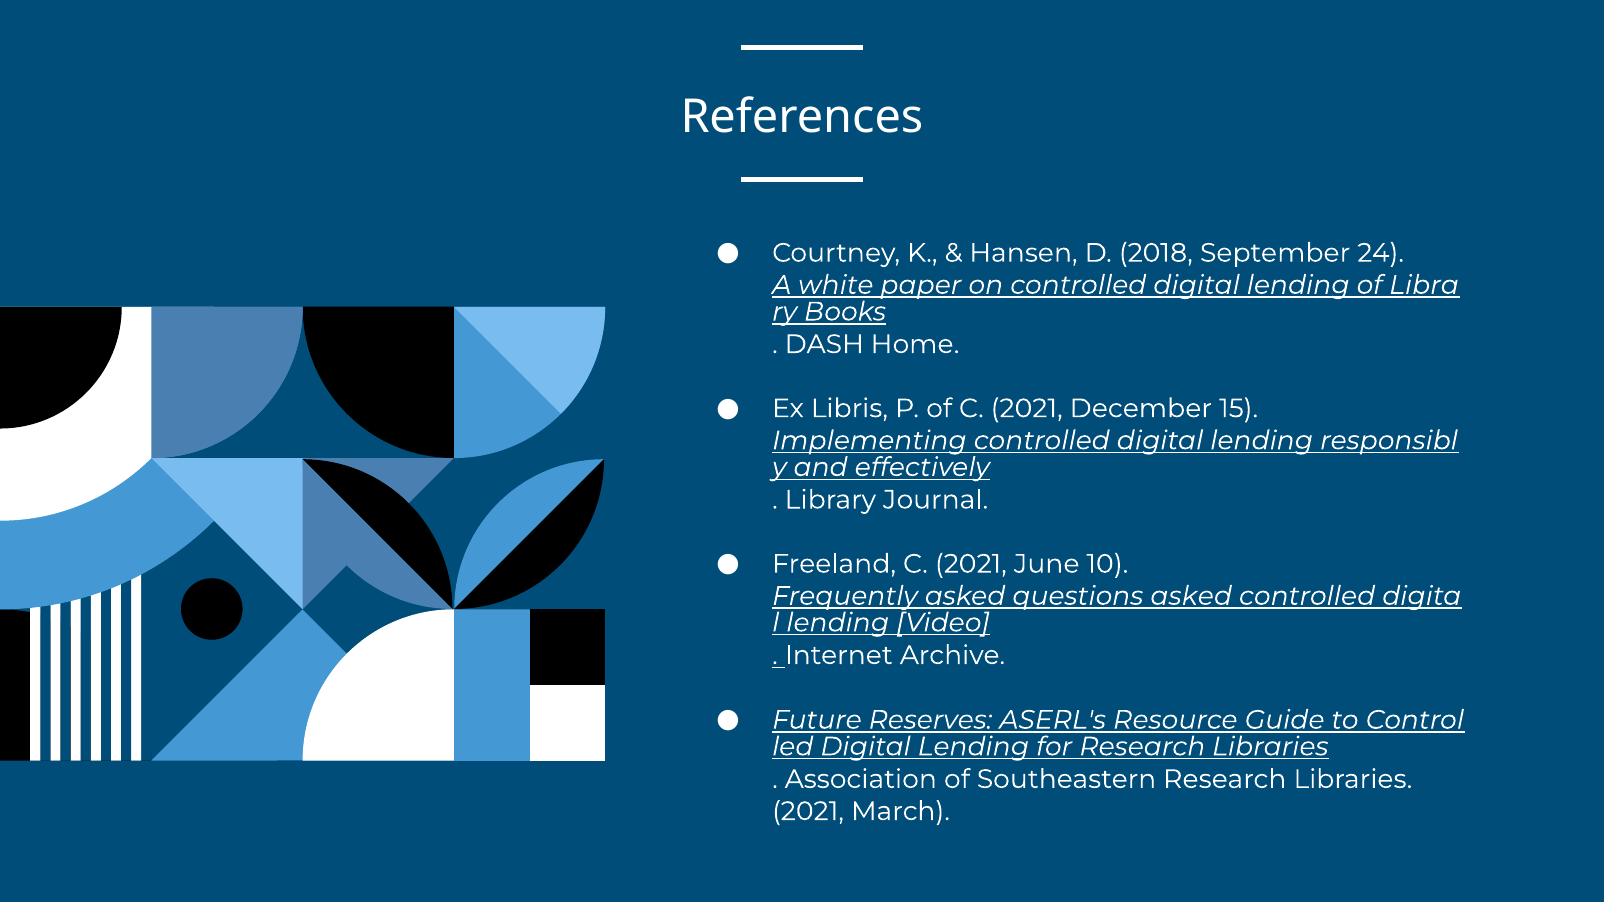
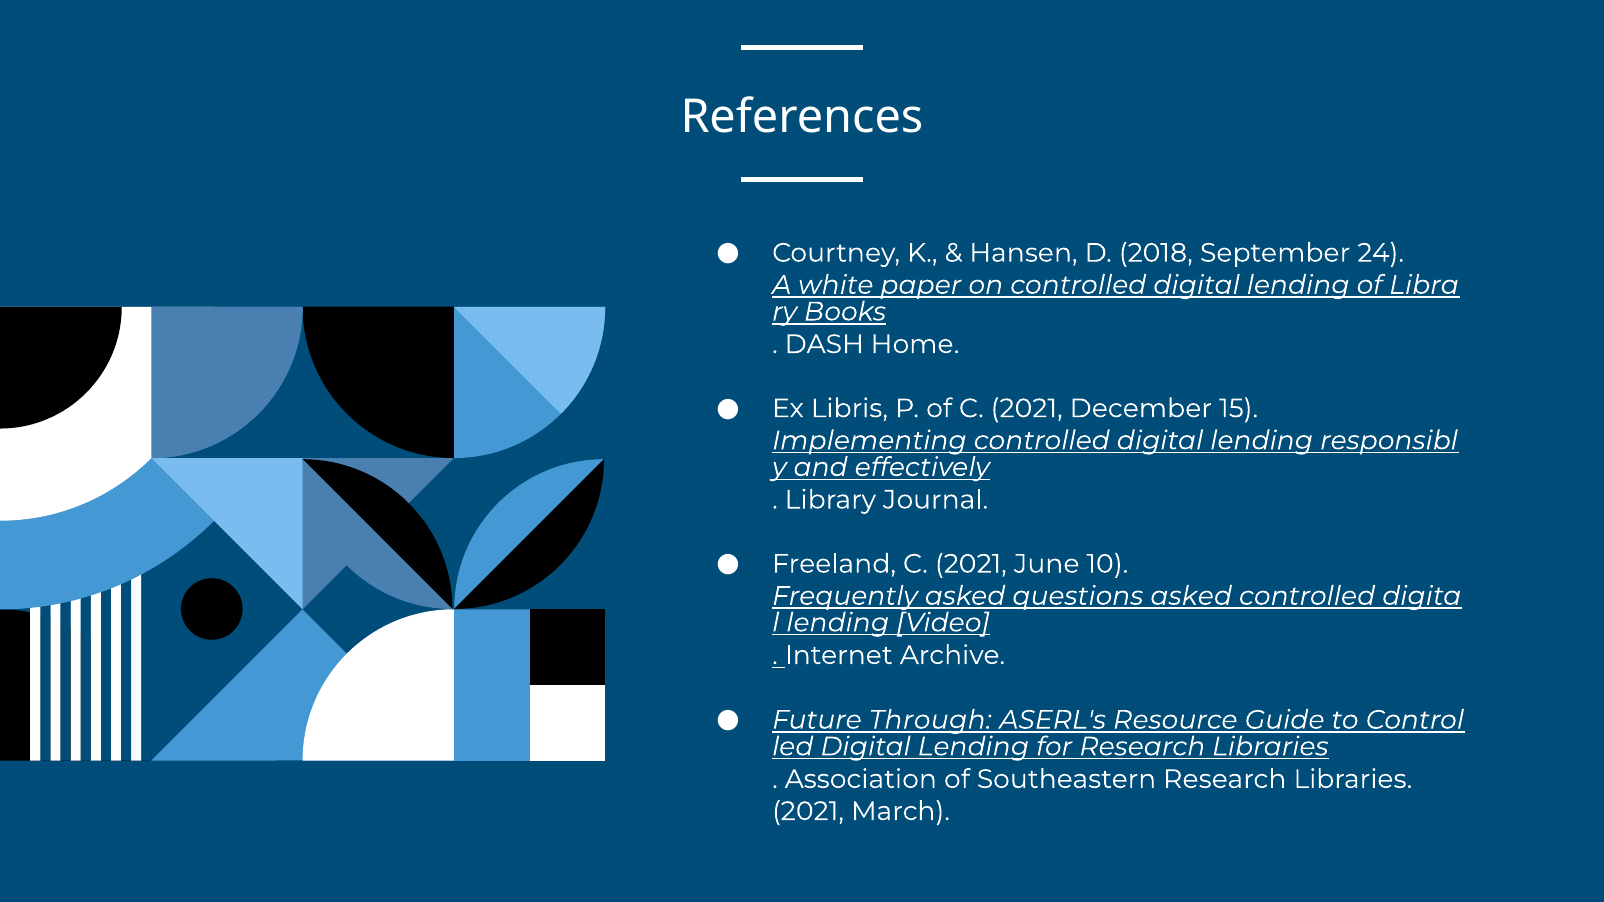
Reserves: Reserves -> Through (930, 720)
